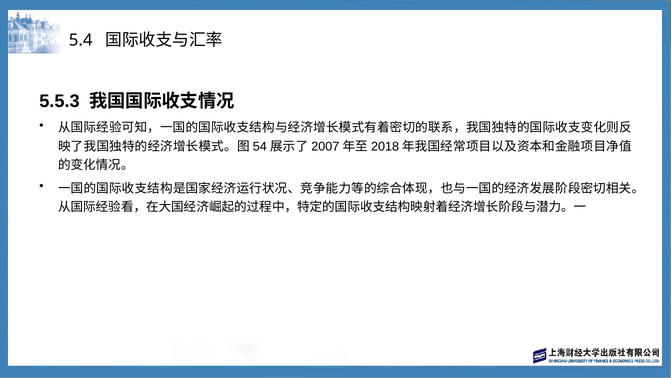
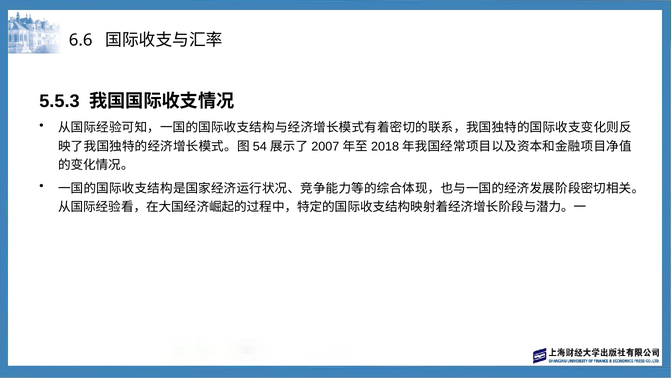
5.4: 5.4 -> 6.6 (81, 40)
